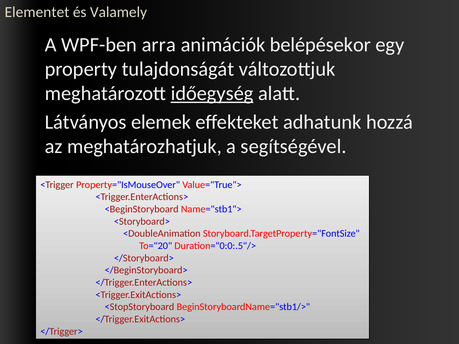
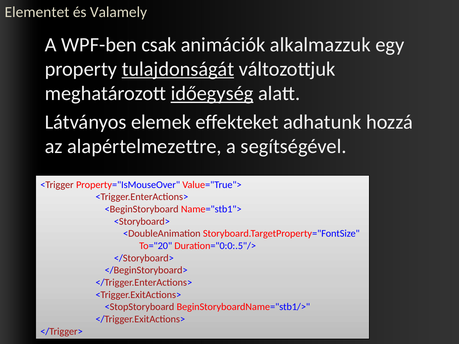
arra: arra -> csak (159, 45)
belépésekor: belépésekor -> alkalmazzuk (320, 45)
tulajdonságát underline: none -> present (178, 69)
meghatározhatjuk: meghatározhatjuk -> alapértelmezettre (144, 147)
